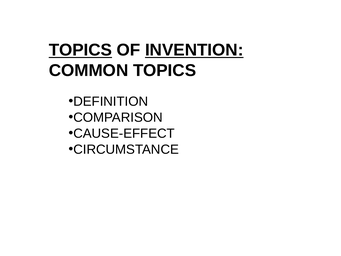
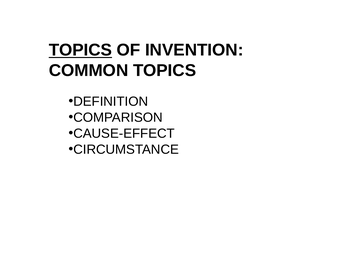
INVENTION underline: present -> none (194, 50)
